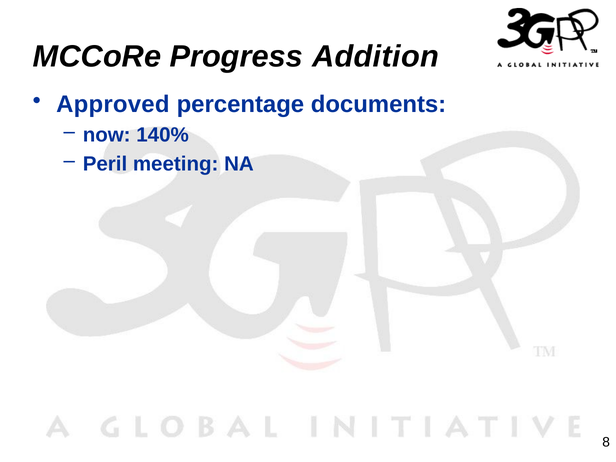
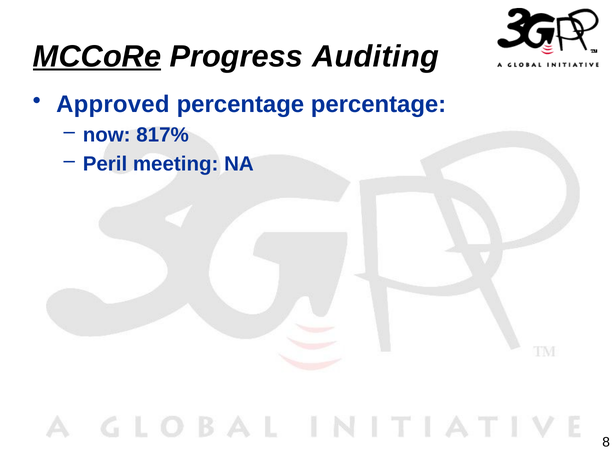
MCCoRe underline: none -> present (97, 56)
Addition: Addition -> Auditing (376, 56)
percentage documents: documents -> percentage (379, 104)
140%: 140% -> 817% (163, 135)
